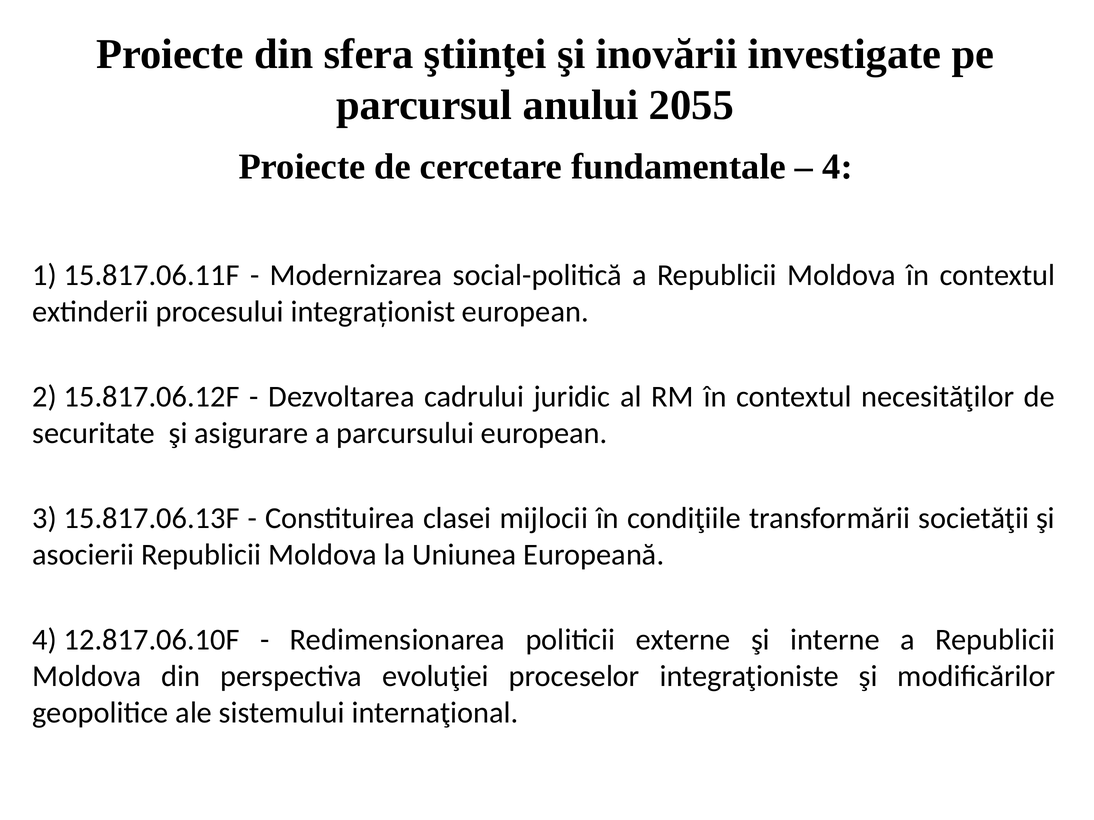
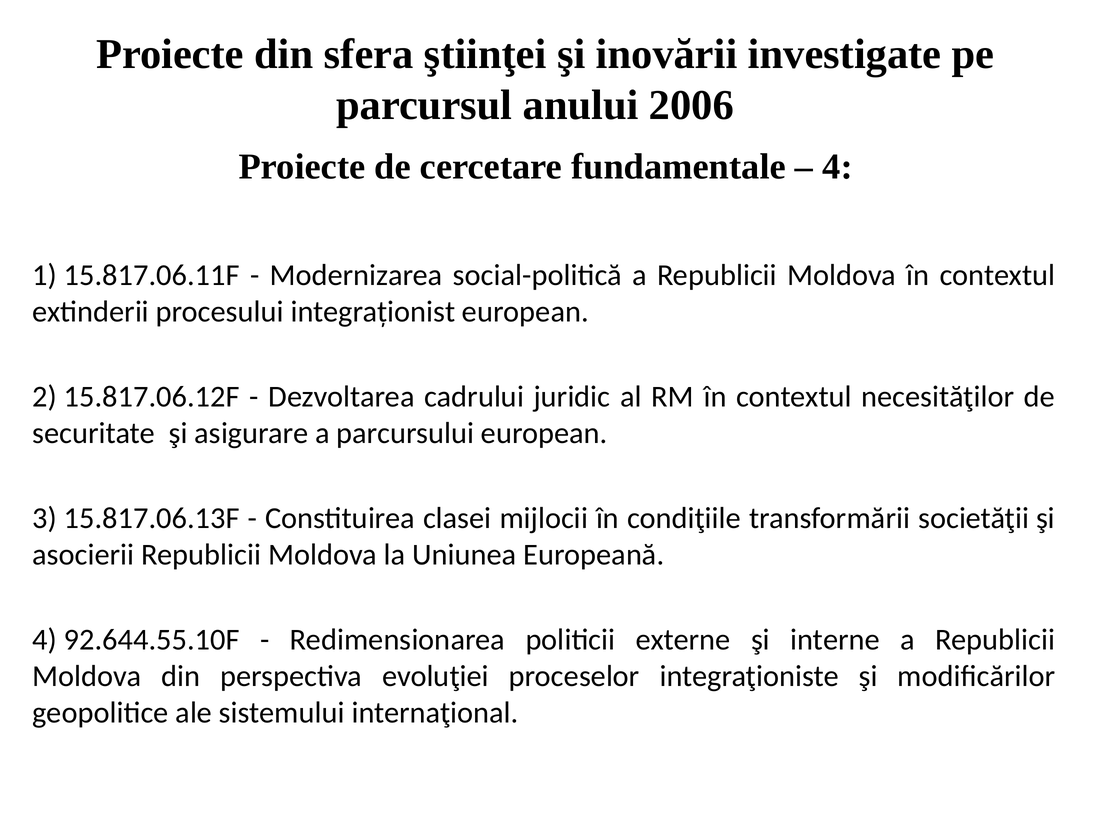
2055: 2055 -> 2006 (691, 105)
12.817.06.10F: 12.817.06.10F -> 92.644.55.10F (152, 640)
